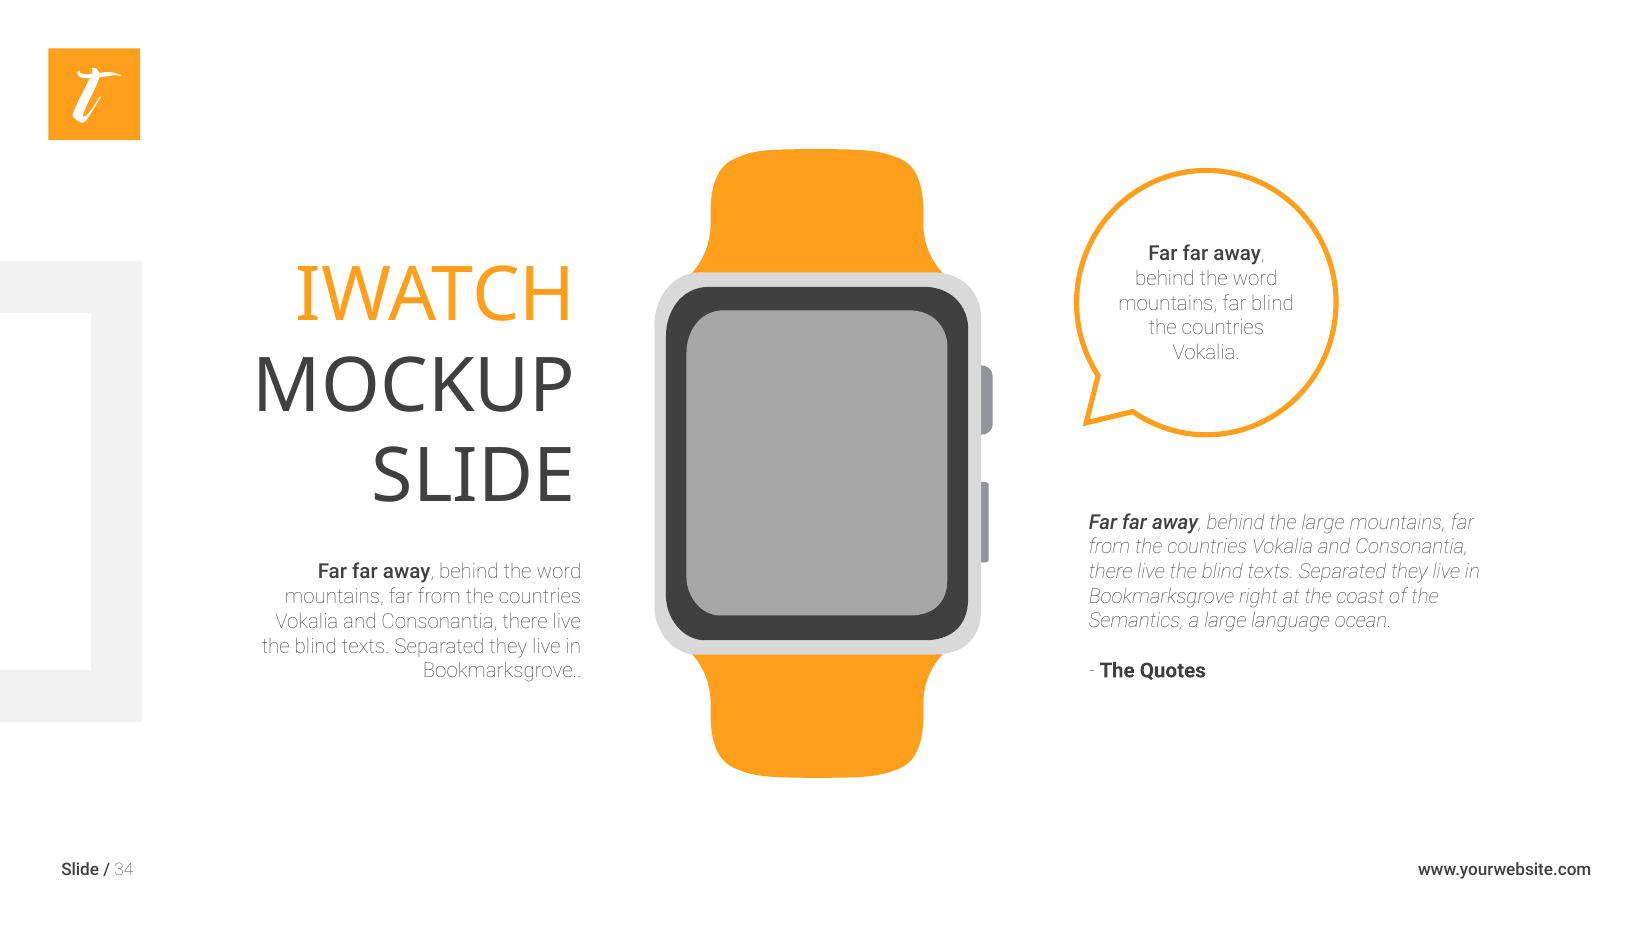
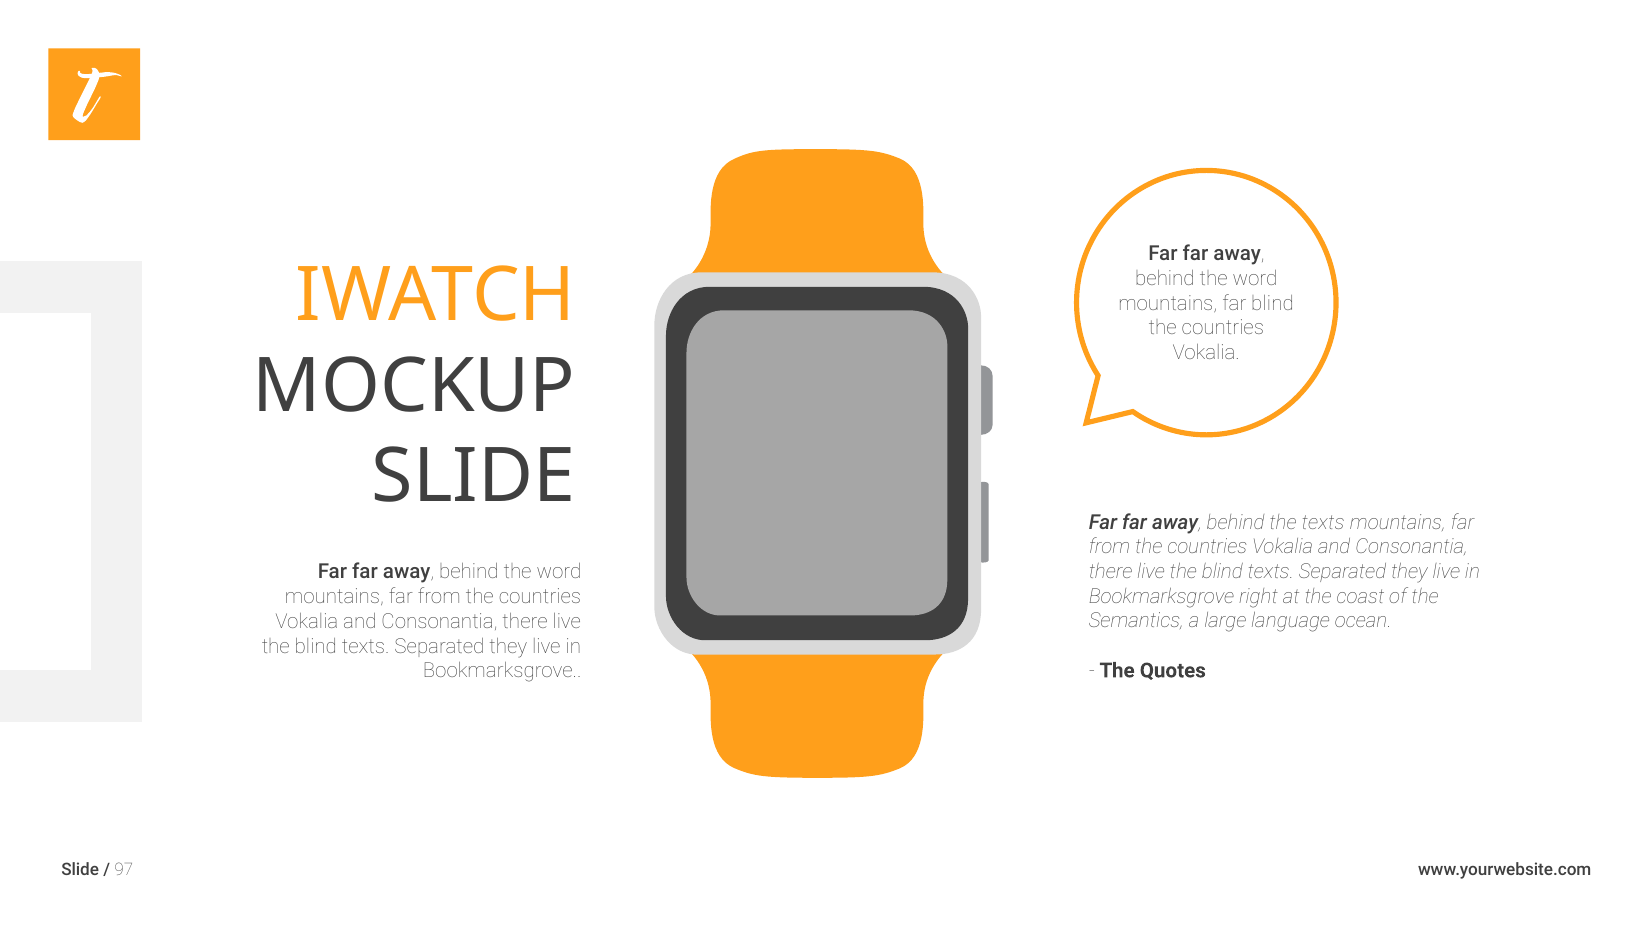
the large: large -> texts (1323, 522)
34: 34 -> 97 (124, 869)
